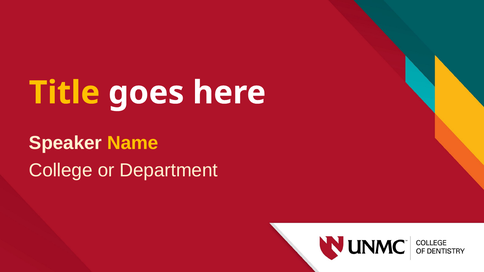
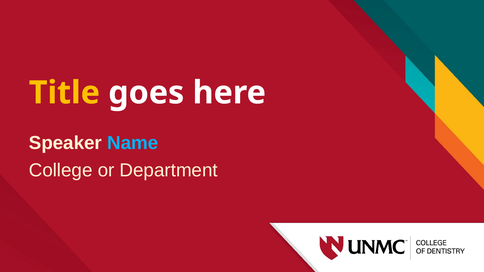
Name colour: yellow -> light blue (133, 143)
